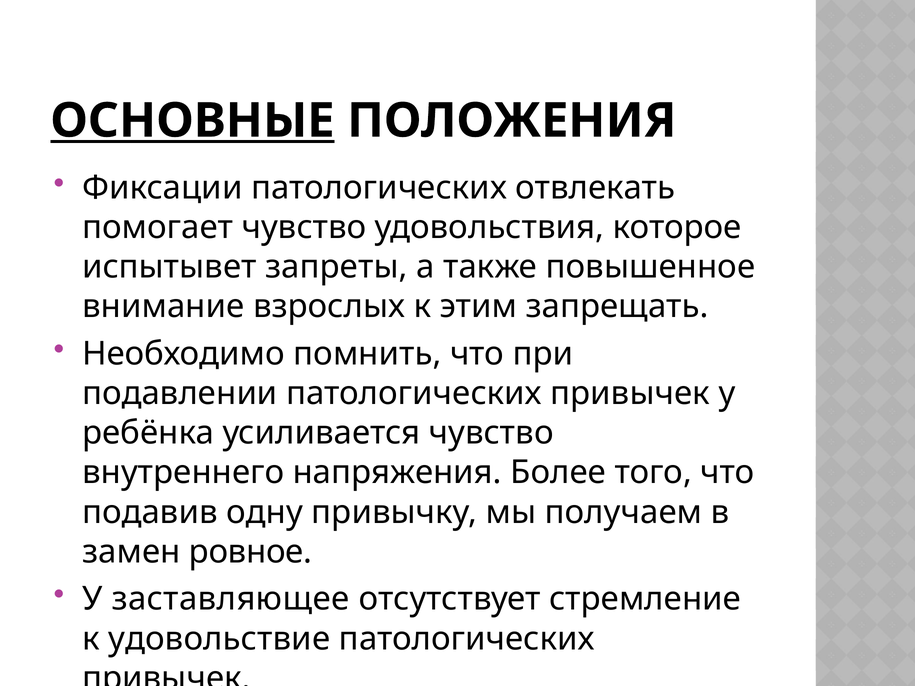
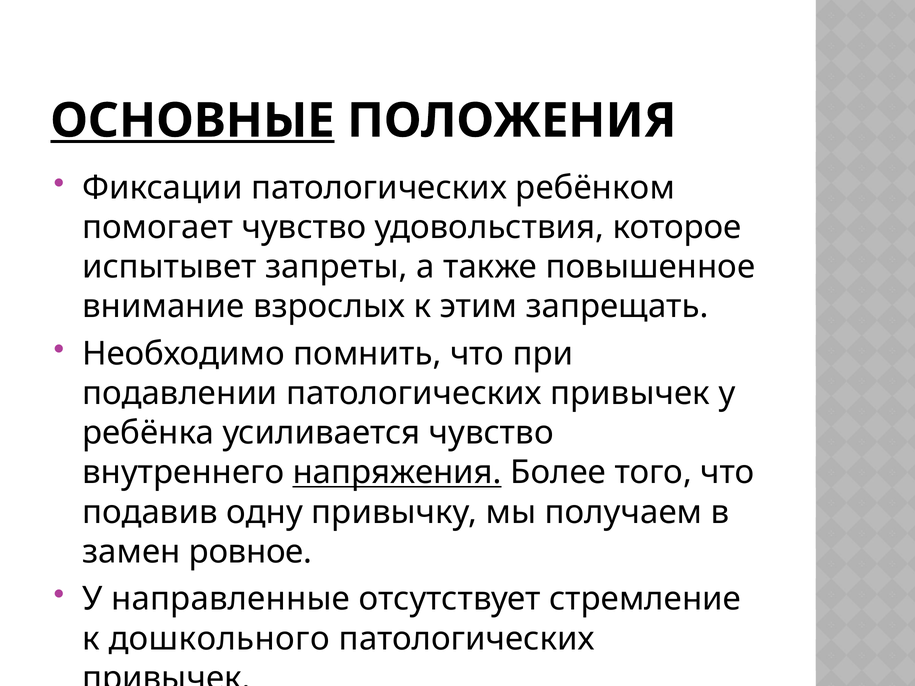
отвлекать: отвлекать -> ребёнком (595, 188)
напряжения underline: none -> present (397, 473)
заставляющее: заставляющее -> направленные (231, 599)
удовольствие: удовольствие -> дошкольного (219, 639)
